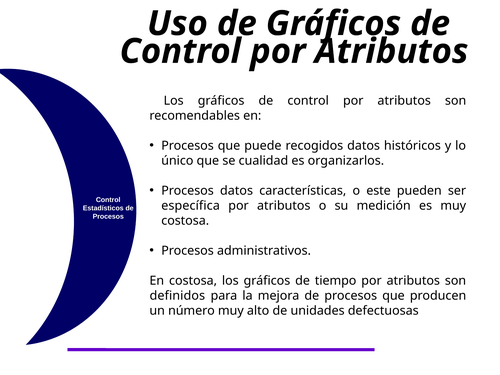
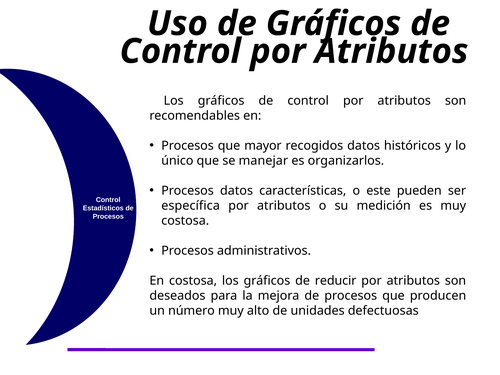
puede: puede -> mayor (263, 146)
cualidad: cualidad -> manejar (263, 161)
tiempo: tiempo -> reducir (336, 281)
definidos: definidos -> deseados (177, 296)
